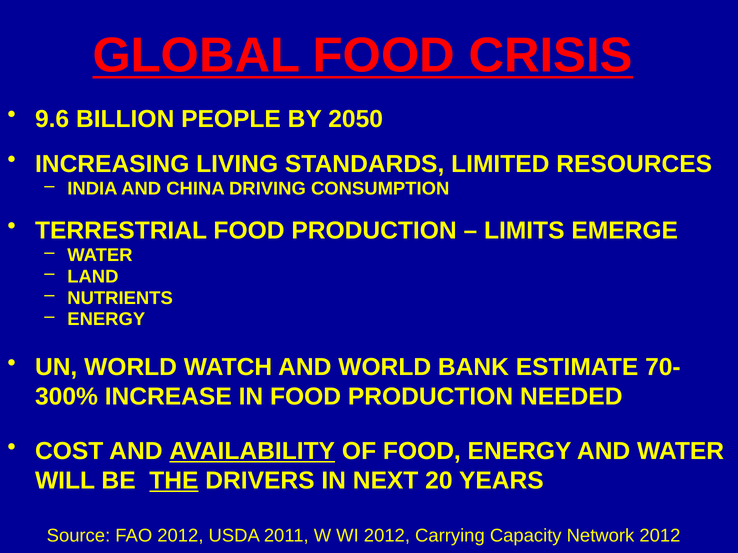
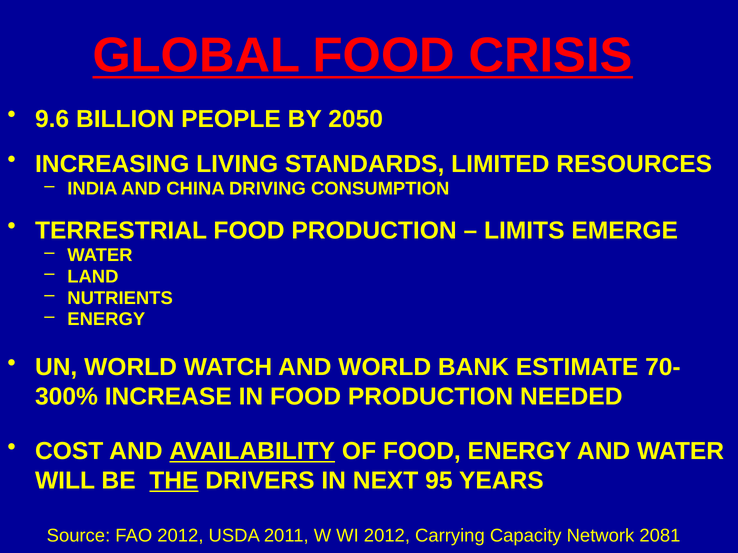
20: 20 -> 95 (439, 481)
Network 2012: 2012 -> 2081 (660, 536)
